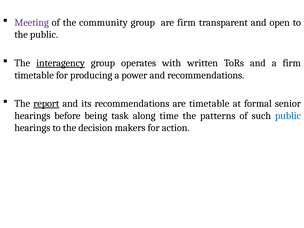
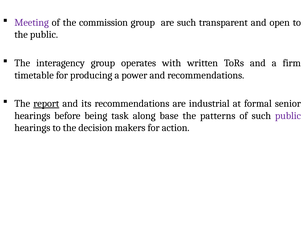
community: community -> commission (103, 22)
are firm: firm -> such (187, 22)
interagency underline: present -> none (60, 63)
are timetable: timetable -> industrial (209, 104)
time: time -> base (169, 116)
public colour: blue -> purple (288, 116)
